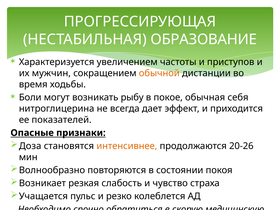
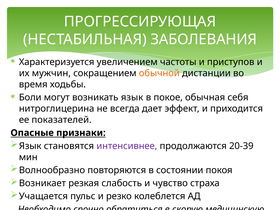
ОБРАЗОВАНИЕ: ОБРАЗОВАНИЕ -> ЗАБОЛЕВАНИЯ (204, 39)
возникать рыбу: рыбу -> язык (132, 97)
Доза: Доза -> Язык (30, 146)
интенсивнее colour: orange -> purple (127, 146)
20-26: 20-26 -> 20-39 (241, 146)
